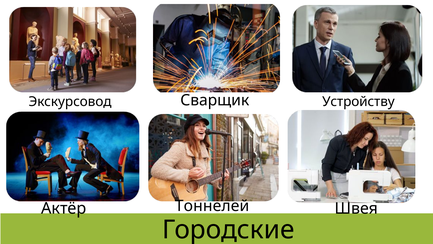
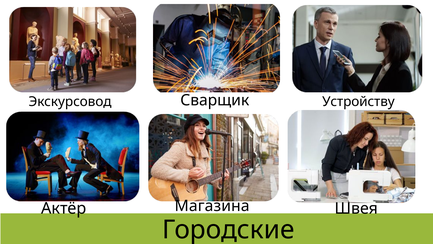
Тоннелей: Тоннелей -> Магазина (212, 206)
